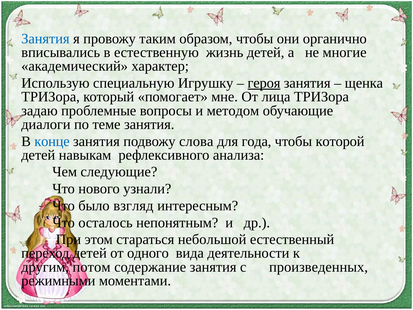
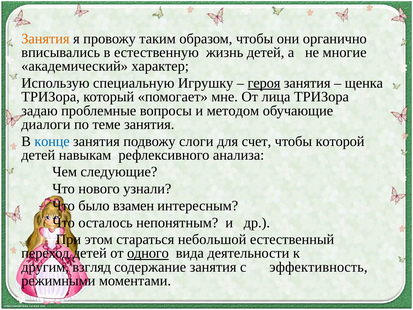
Занятия colour: blue -> orange (45, 39)
слова: слова -> слоги (196, 141)
года: года -> счет (256, 141)
взгляд: взгляд -> взамен (134, 206)
одного underline: none -> present (148, 253)
потом: потом -> взгляд (92, 267)
произведенных: произведенных -> эффективность (318, 267)
